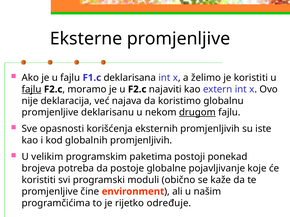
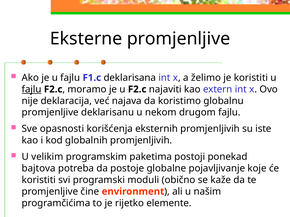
drugom underline: present -> none (197, 113)
brojeva: brojeva -> bajtova (39, 169)
određuje: određuje -> elemente (169, 204)
